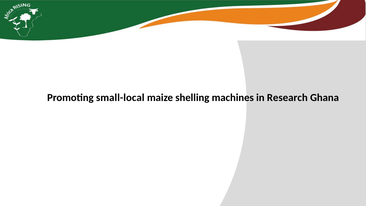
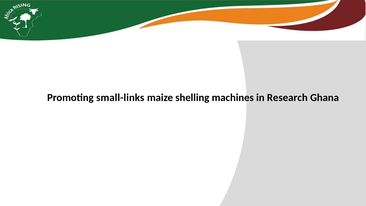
small-local: small-local -> small-links (120, 98)
